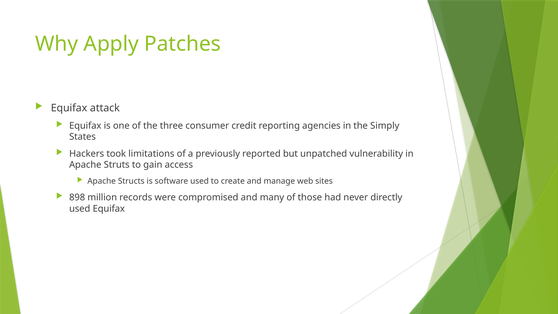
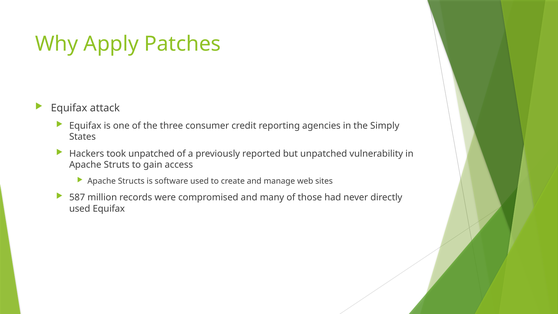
took limitations: limitations -> unpatched (151, 154)
898: 898 -> 587 (77, 197)
